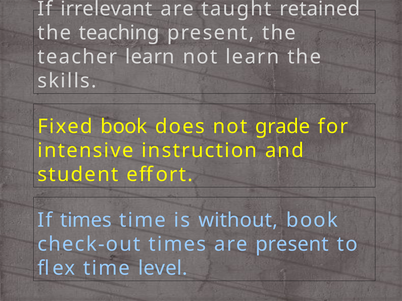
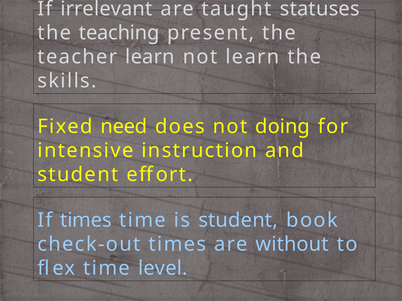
retained: retained -> statuses (320, 9)
Fixed book: book -> need (124, 127)
grade: grade -> doing (283, 127)
is without: without -> student (238, 220)
are present: present -> without (292, 245)
